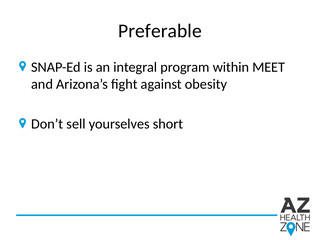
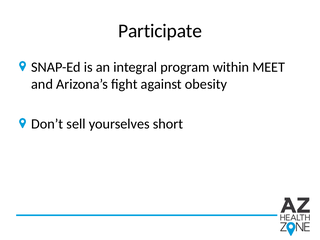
Preferable: Preferable -> Participate (160, 31)
